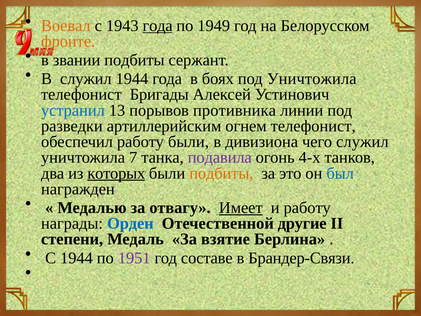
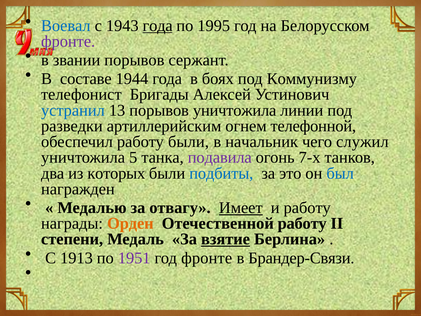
Воевал colour: orange -> blue (66, 26)
1949: 1949 -> 1995 (214, 26)
фронте colour: orange -> purple (68, 41)
звании подбиты: подбиты -> порывов (134, 60)
В служил: служил -> составе (86, 79)
под Уничтожила: Уничтожила -> Коммунизму (312, 79)
порывов противника: противника -> уничтожила (235, 110)
огнем телефонист: телефонист -> телефонной (313, 126)
дивизиона: дивизиона -> начальник (262, 142)
7: 7 -> 5 (133, 157)
4-х: 4-х -> 7-х (310, 157)
которых underline: present -> none (116, 173)
подбиты colour: orange -> blue (221, 173)
Орден colour: blue -> orange (130, 223)
Отечественной другие: другие -> работу (302, 223)
взятие underline: none -> present (226, 239)
С 1944: 1944 -> 1913 (76, 258)
год составе: составе -> фронте (207, 258)
